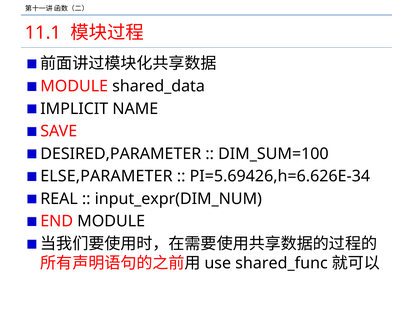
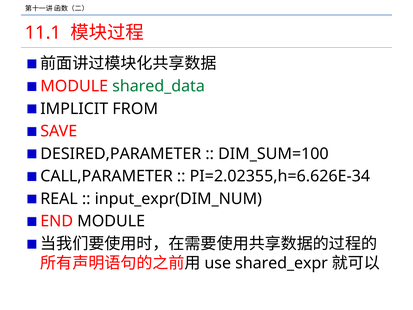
shared_data colour: black -> green (159, 86)
NAME: NAME -> FROM (135, 109)
ELSE,PARAMETER: ELSE,PARAMETER -> CALL,PARAMETER (107, 176)
PI=5.69426,h=6.626E-34: PI=5.69426,h=6.626E-34 -> PI=2.02355,h=6.626E-34 (280, 176)
shared_func: shared_func -> shared_expr (282, 263)
